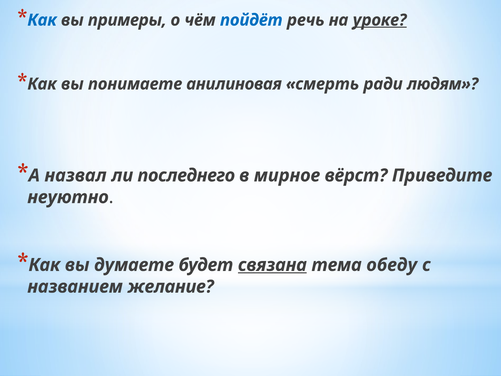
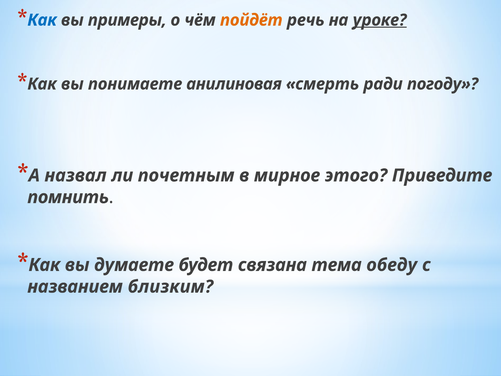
пойдёт colour: blue -> orange (251, 20)
людям: людям -> погоду (443, 84)
последнего: последнего -> почетным (186, 175)
вёрст: вёрст -> этого (356, 175)
неуютно: неуютно -> помнить (68, 197)
связана underline: present -> none (272, 265)
желание: желание -> близким (170, 286)
